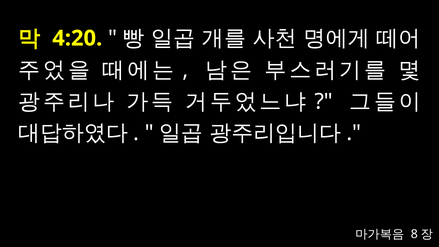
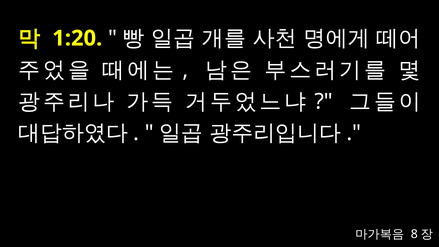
4:20: 4:20 -> 1:20 (77, 38)
